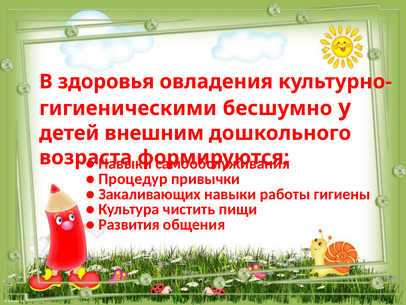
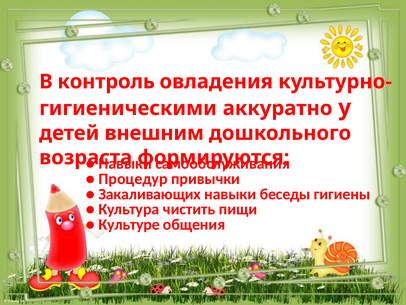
здоровья: здоровья -> контроль (106, 82)
бесшумно: бесшумно -> аккуратно (278, 108)
работы: работы -> беседы (285, 194)
Развития: Развития -> Культуре (129, 224)
